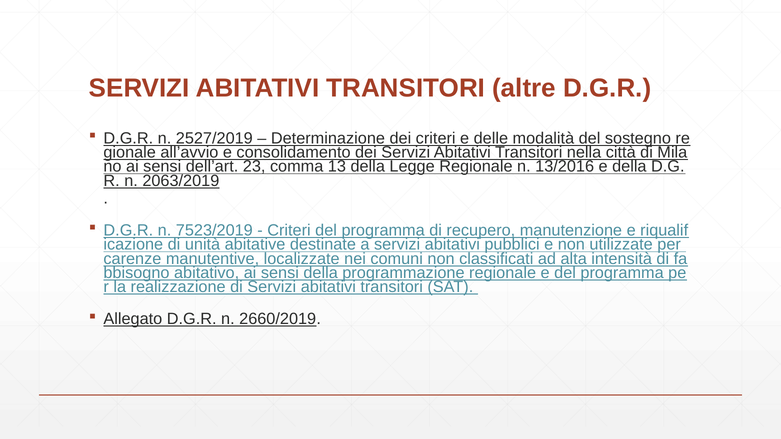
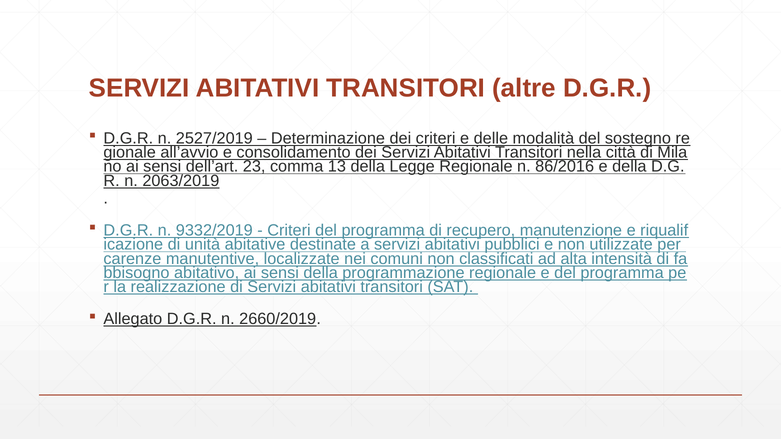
13/2016: 13/2016 -> 86/2016 (565, 167)
7523/2019: 7523/2019 -> 9332/2019 (214, 231)
